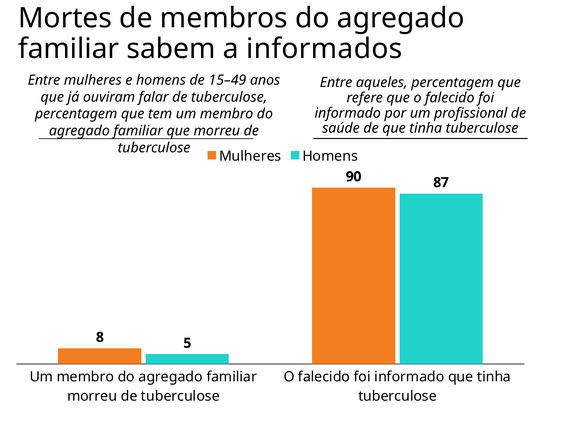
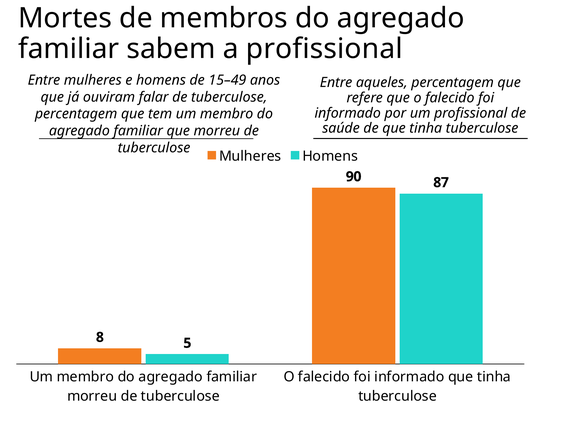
a informados: informados -> profissional (324, 49)
